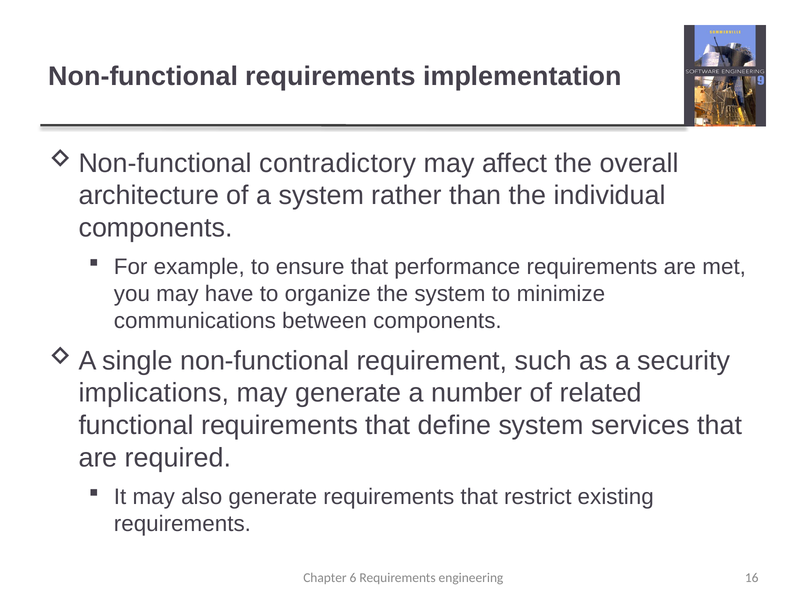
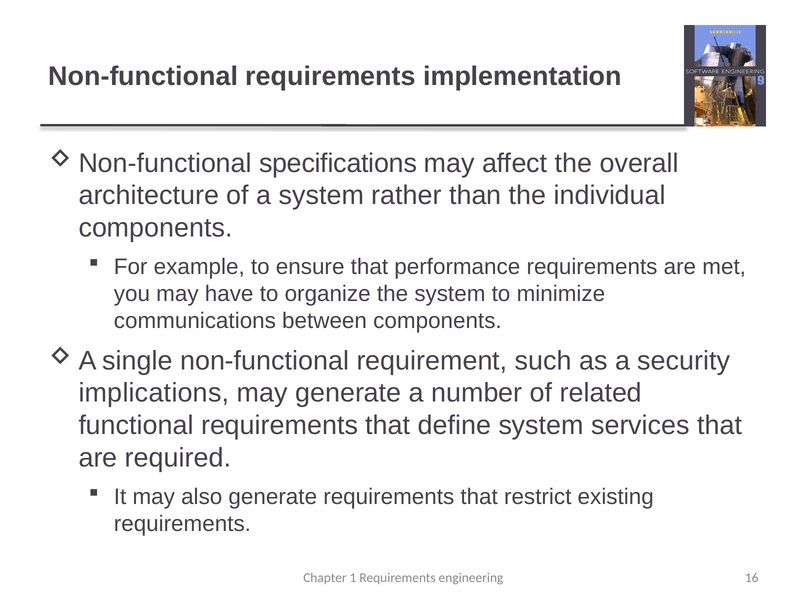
contradictory: contradictory -> specifications (338, 163)
6: 6 -> 1 (353, 578)
